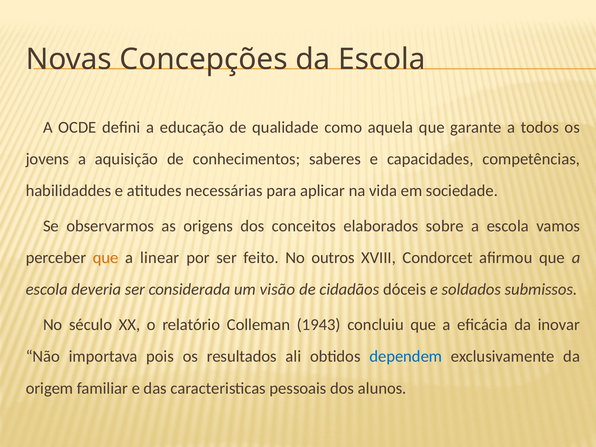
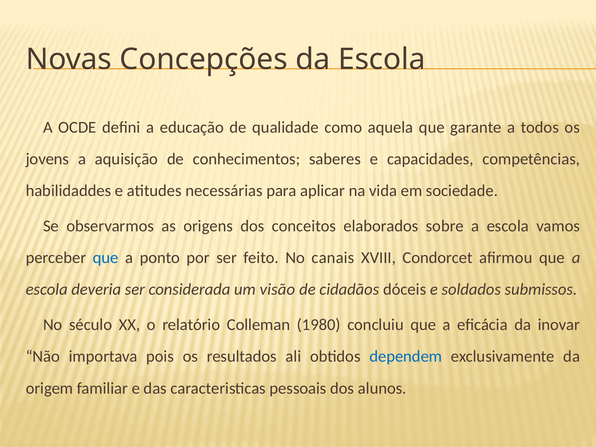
que colour: orange -> blue (106, 258)
linear: linear -> ponto (160, 258)
outros: outros -> canais (333, 258)
1943: 1943 -> 1980 (319, 325)
